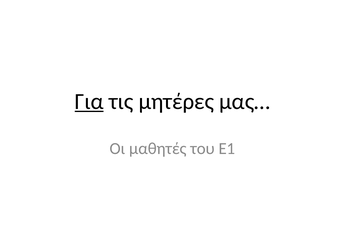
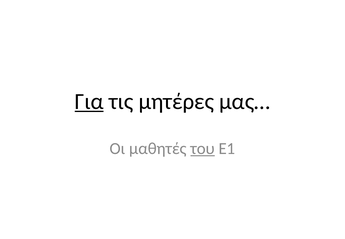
του underline: none -> present (203, 148)
